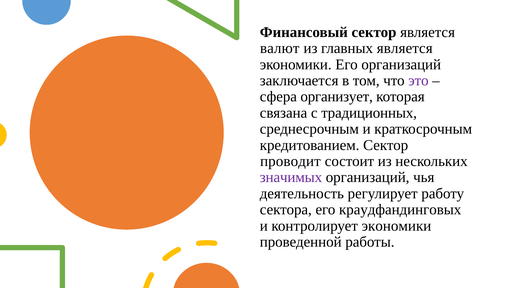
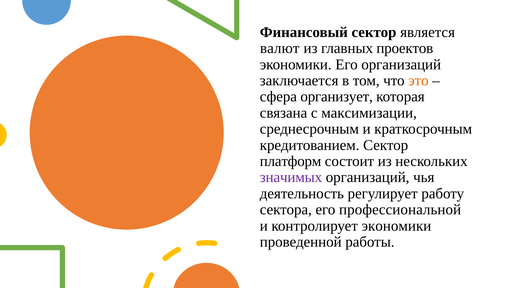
главных является: является -> проектов (405, 48)
это colour: purple -> orange (418, 81)
традиционных: традиционных -> максимизации (369, 113)
проводит: проводит -> платформ (291, 161)
краудфандинговых: краудфандинговых -> профессиональной (400, 210)
